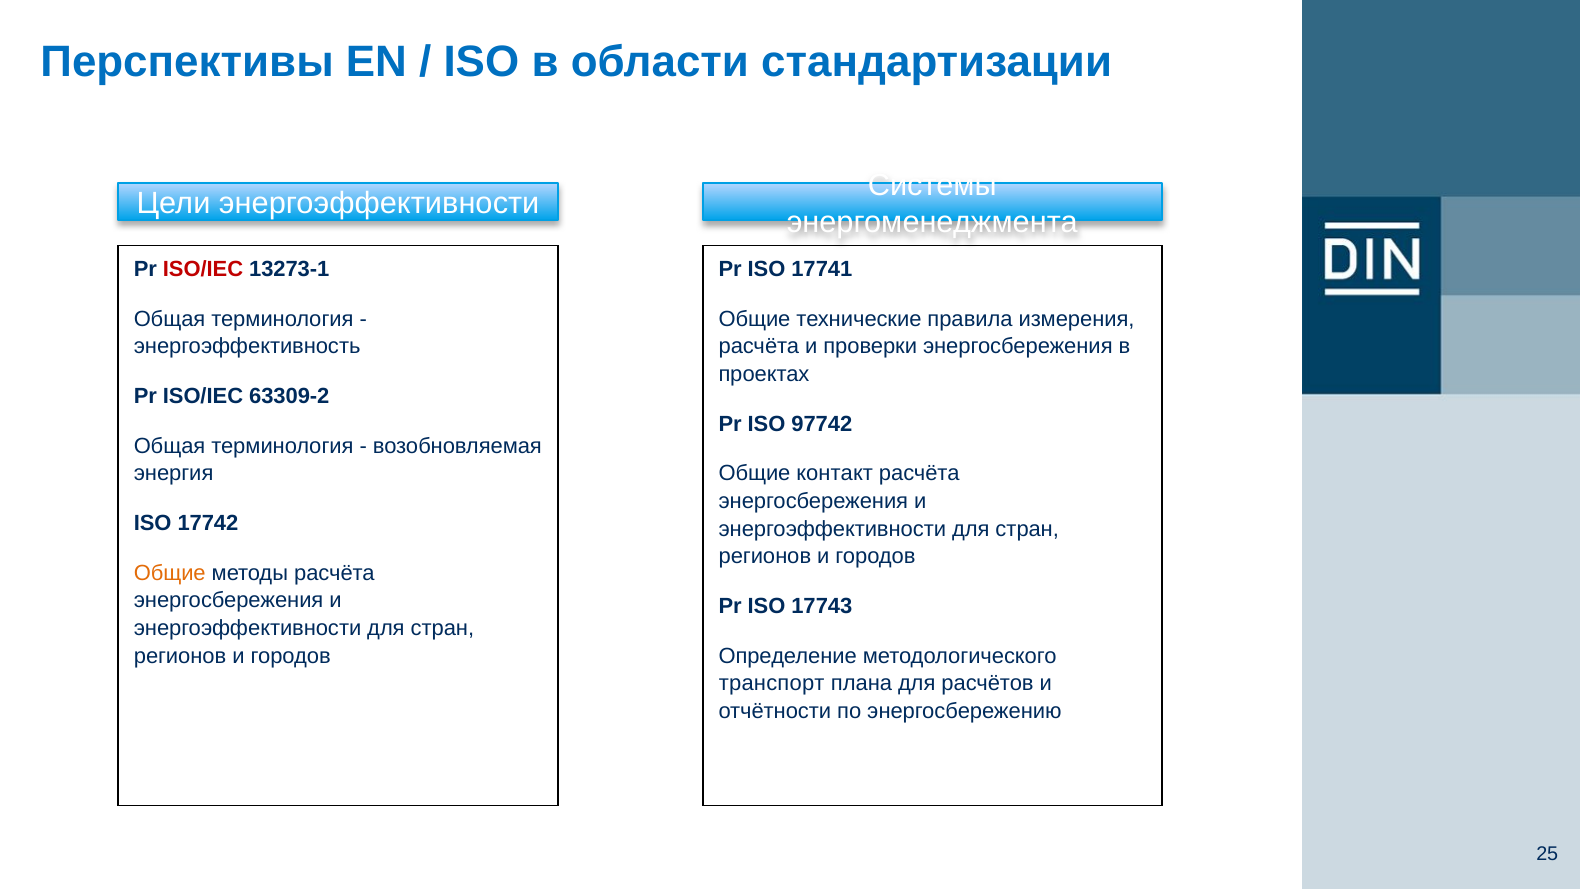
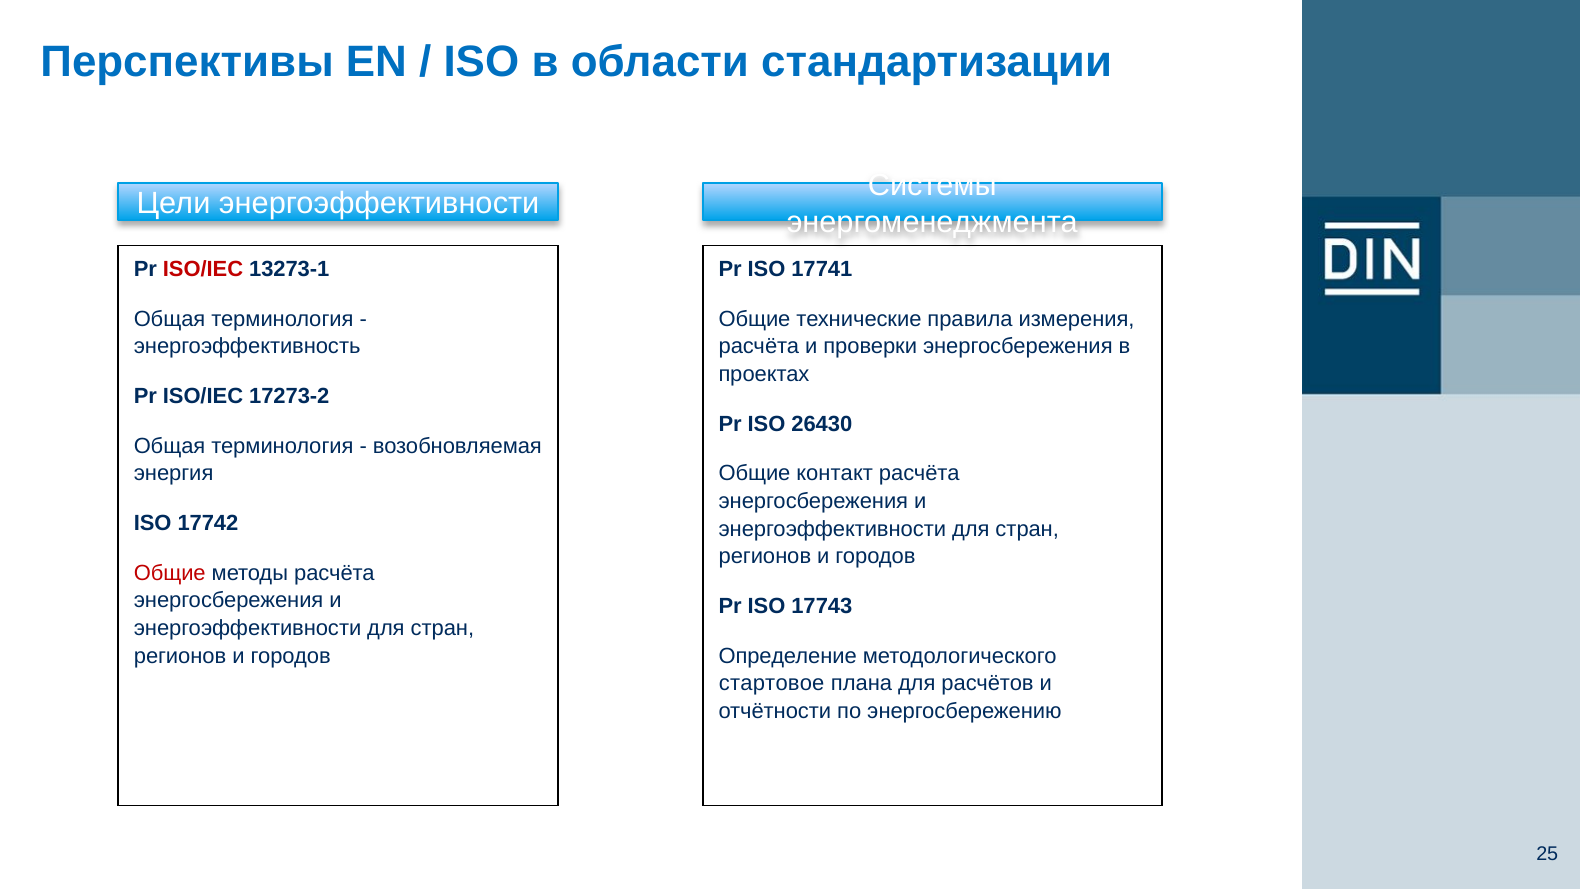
63309-2: 63309-2 -> 17273-2 (289, 396)
97742: 97742 -> 26430 (822, 424)
Общие colour: orange -> red (170, 573)
транспорт: транспорт -> стартовое (772, 683)
